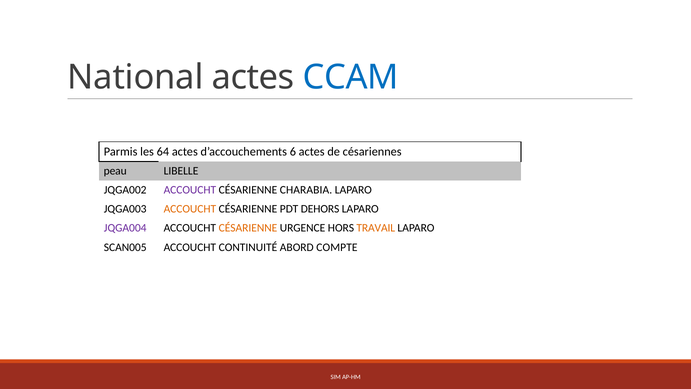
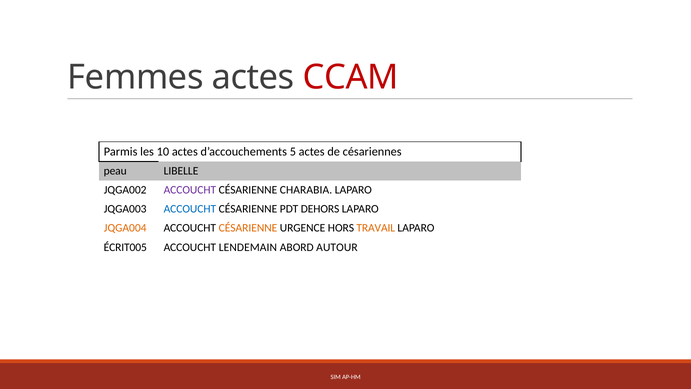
National: National -> Femmes (136, 77)
CCAM colour: blue -> red (351, 77)
64: 64 -> 10 (163, 152)
6: 6 -> 5 (293, 152)
ACCOUCHT colour: orange -> blue (190, 209)
JQGA004 colour: purple -> orange (125, 228)
SCAN005: SCAN005 -> ÉCRIT005 (125, 247)
CONTINUITÉ: CONTINUITÉ -> LENDEMAIN (248, 247)
COMPTE: COMPTE -> AUTOUR (337, 247)
